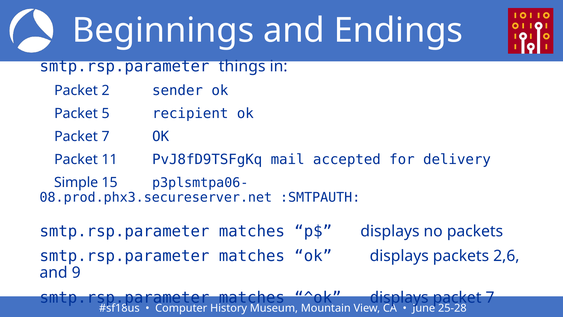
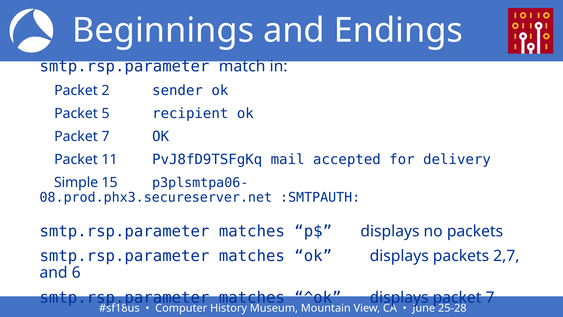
things: things -> match (242, 66)
2,6: 2,6 -> 2,7 (506, 256)
9: 9 -> 6 (76, 273)
